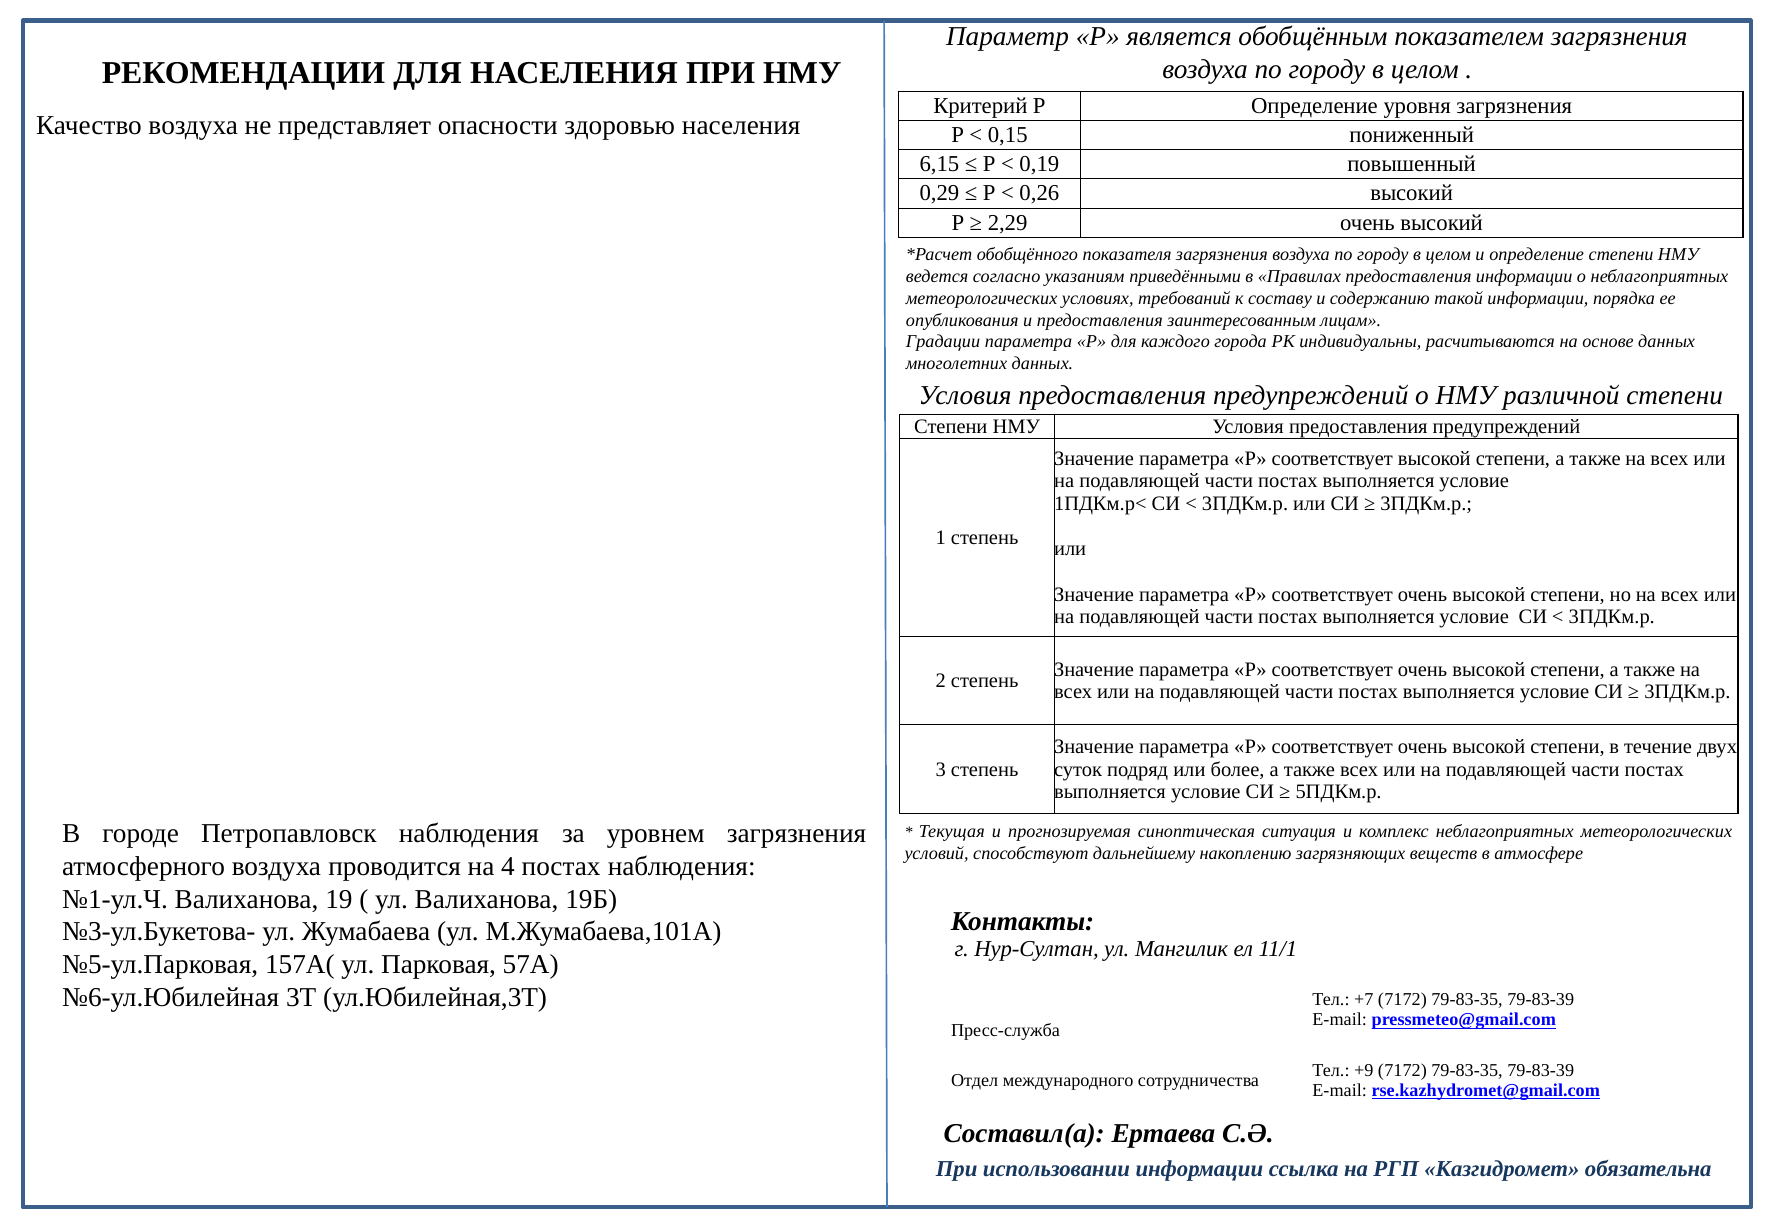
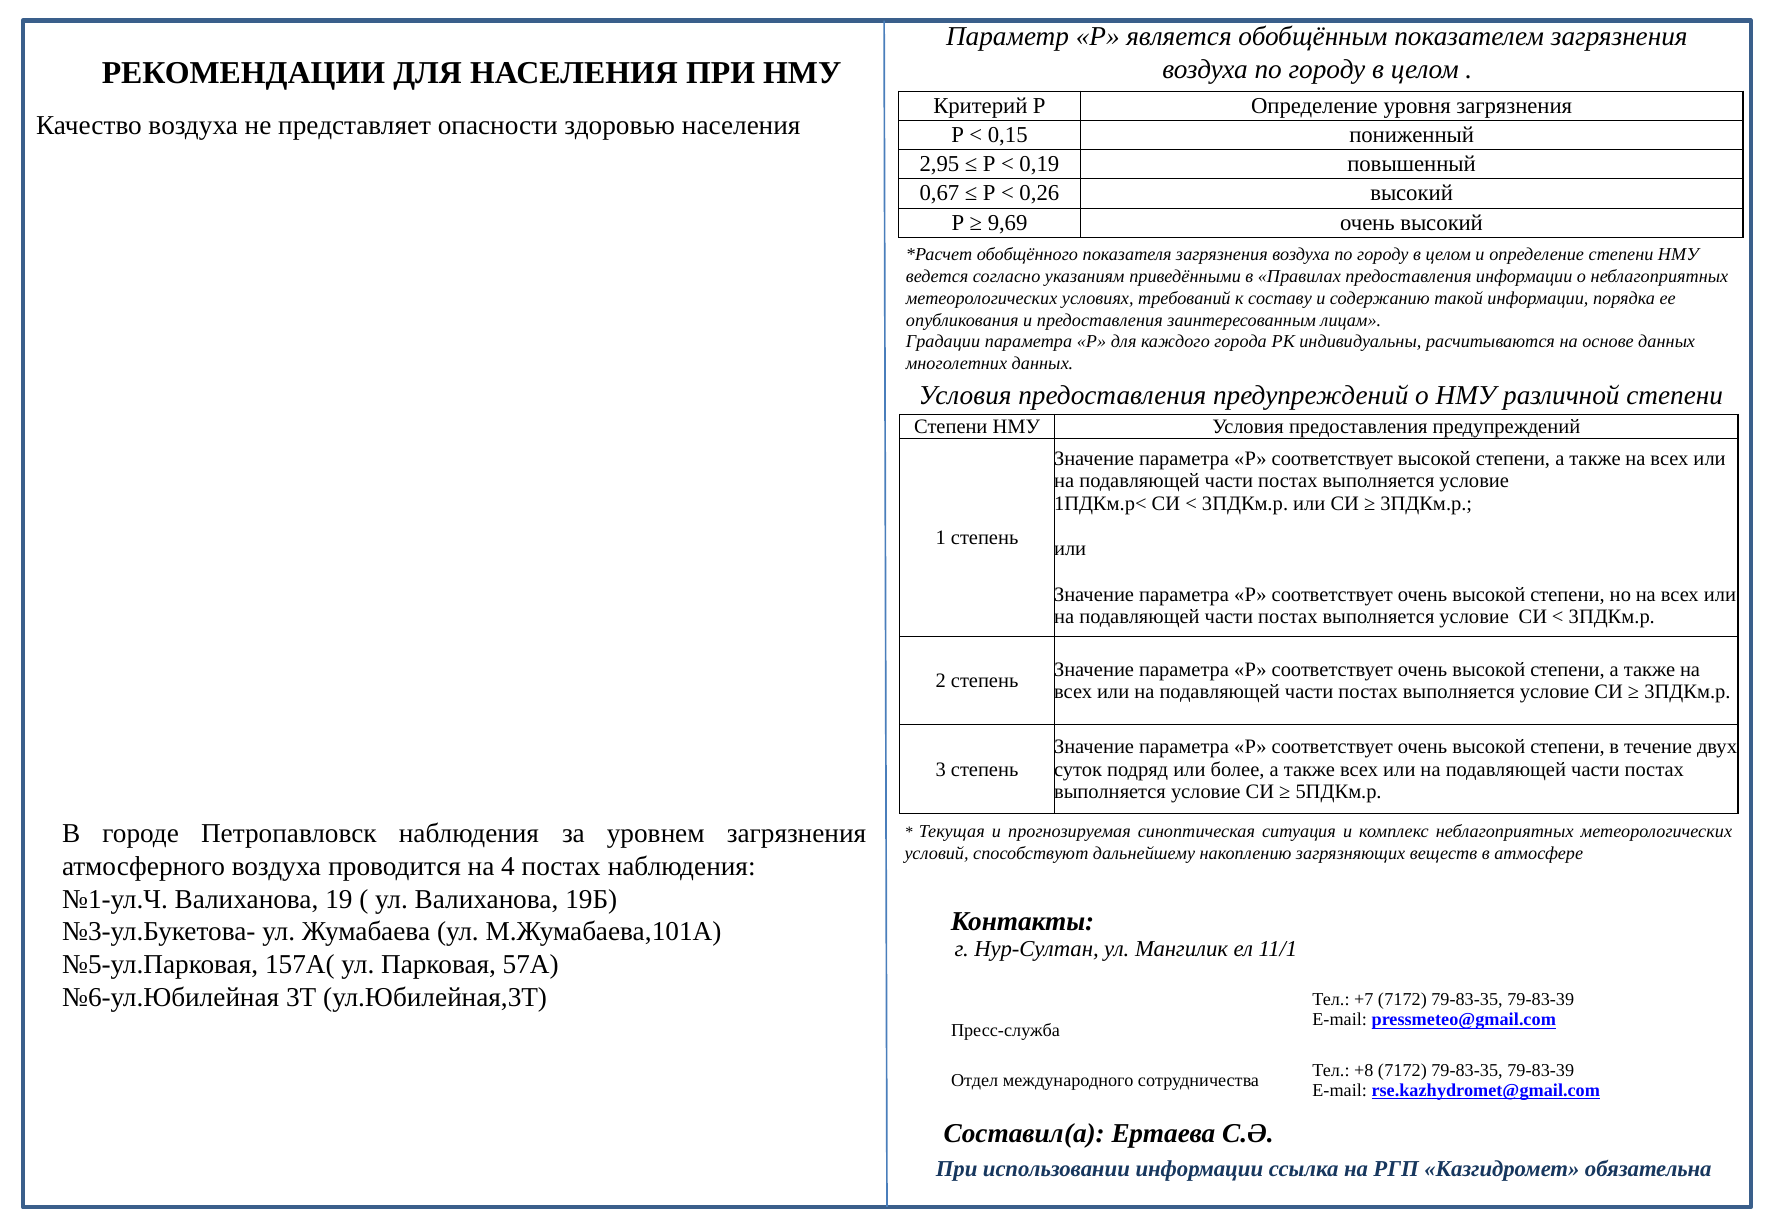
6,15: 6,15 -> 2,95 (939, 164)
0,29: 0,29 -> 0,67 (939, 193)
2,29: 2,29 -> 9,69 (1008, 223)
+9: +9 -> +8 (1364, 1071)
